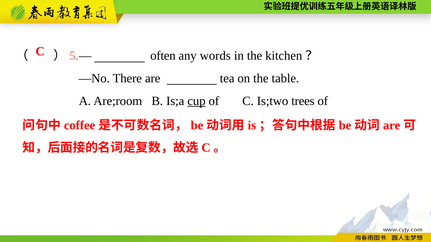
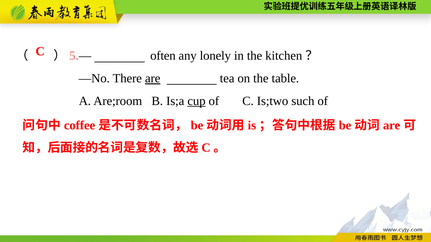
words: words -> lonely (215, 56)
are underline: none -> present (153, 79)
trees: trees -> such (303, 101)
